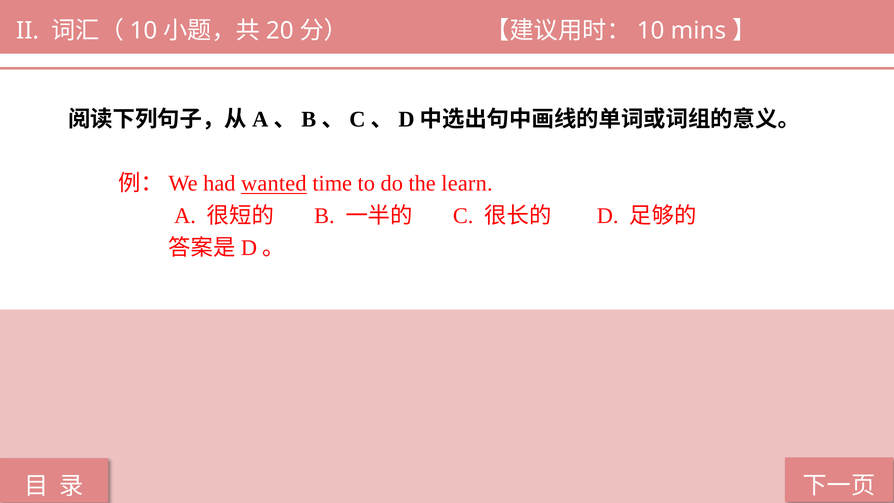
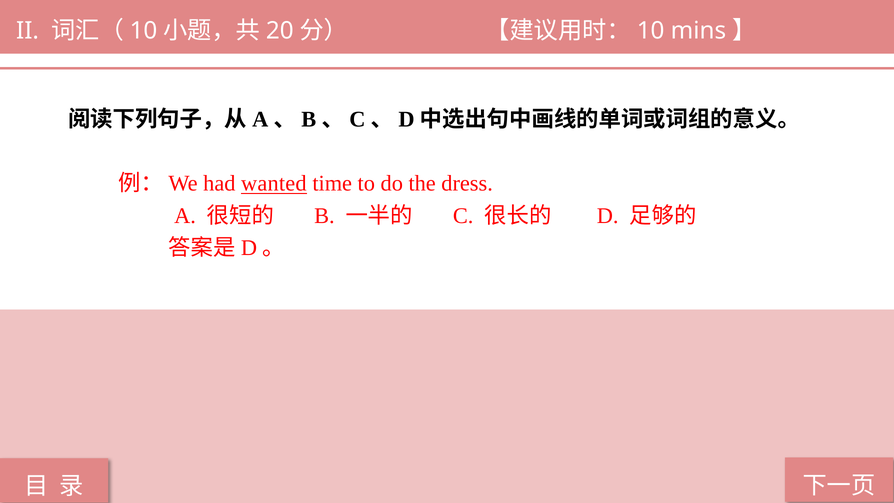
learn: learn -> dress (467, 183)
